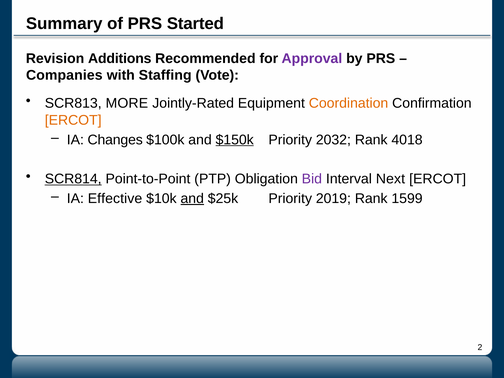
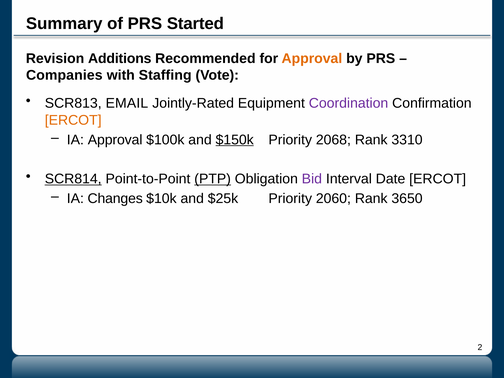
Approval colour: purple -> orange (312, 58)
MORE: MORE -> EMAIL (127, 103)
Coordination colour: orange -> purple (349, 103)
IA Changes: Changes -> Approval (115, 140)
2032: 2032 -> 2068 (333, 140)
4018: 4018 -> 3310 (407, 140)
PTP underline: none -> present (213, 179)
Next: Next -> Date (391, 179)
Effective: Effective -> Changes (115, 199)
and underline: present -> none (192, 199)
2019: 2019 -> 2060 (333, 199)
1599: 1599 -> 3650 (407, 199)
